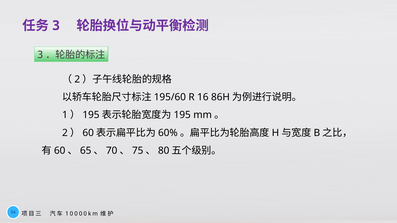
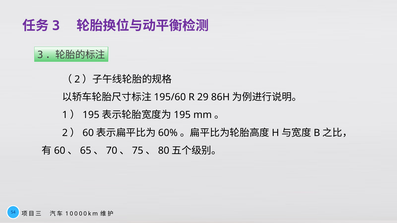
16: 16 -> 29 (203, 97)
